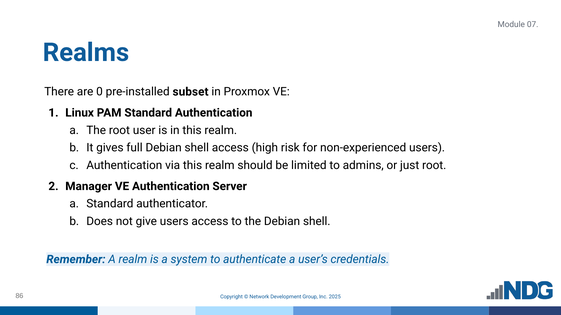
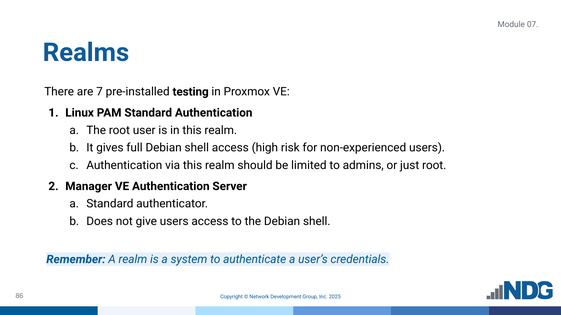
0: 0 -> 7 (100, 92)
subset: subset -> testing (191, 92)
